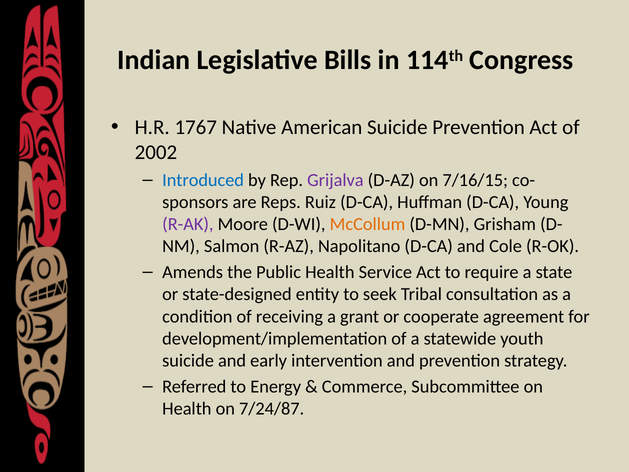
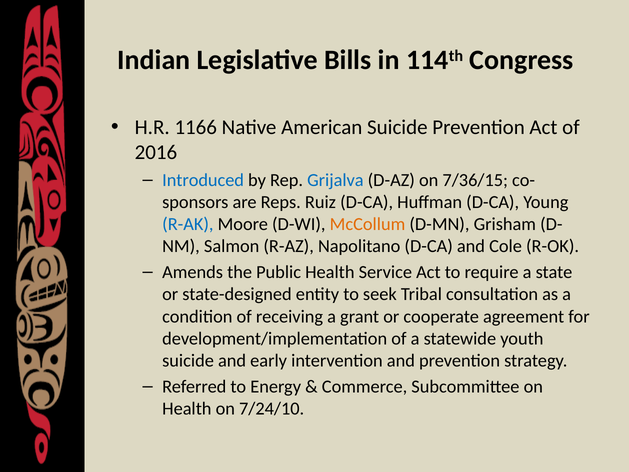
1767: 1767 -> 1166 (196, 127)
2002: 2002 -> 2016 (156, 152)
Grijalva colour: purple -> blue (335, 180)
7/16/15: 7/16/15 -> 7/36/15 (475, 180)
R-AK colour: purple -> blue (188, 224)
7/24/87: 7/24/87 -> 7/24/10 (272, 409)
